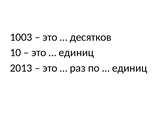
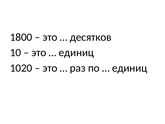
1003: 1003 -> 1800 (21, 37)
2013: 2013 -> 1020 (21, 68)
